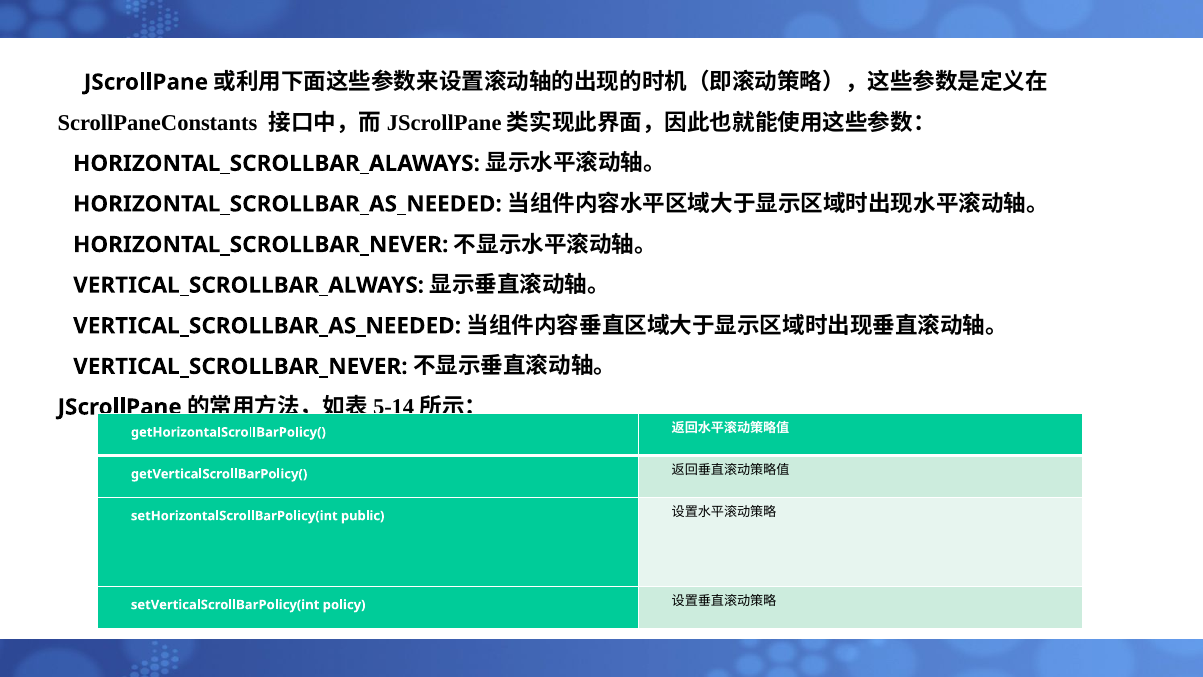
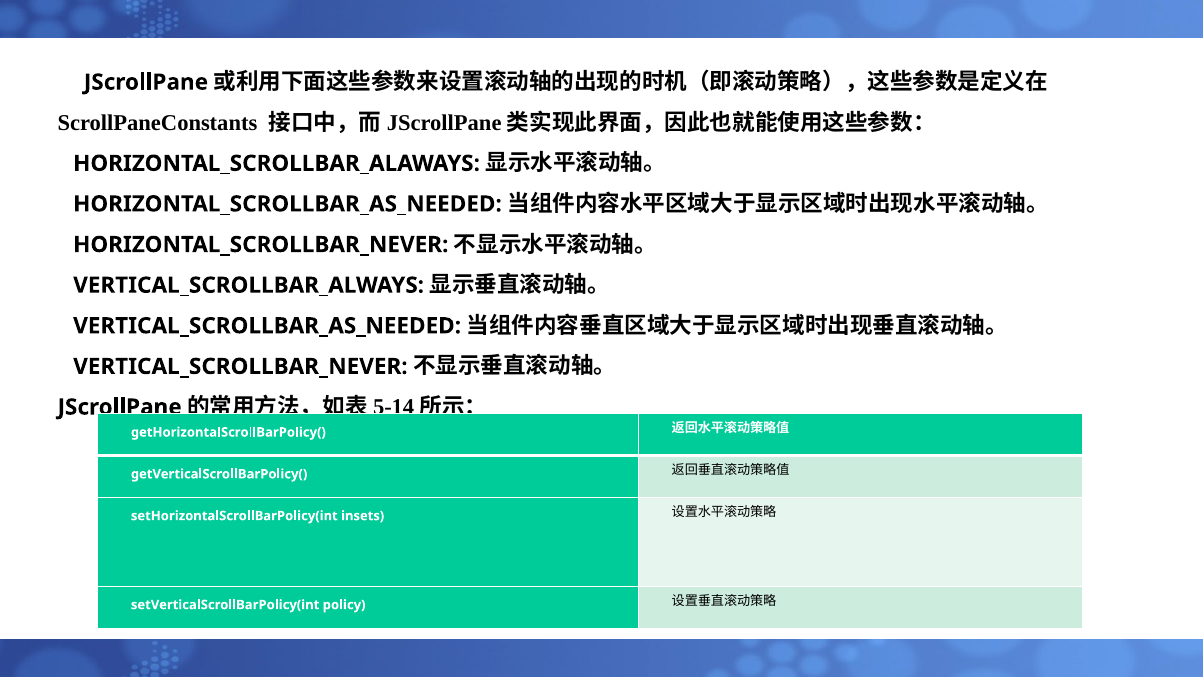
public: public -> insets (363, 516)
